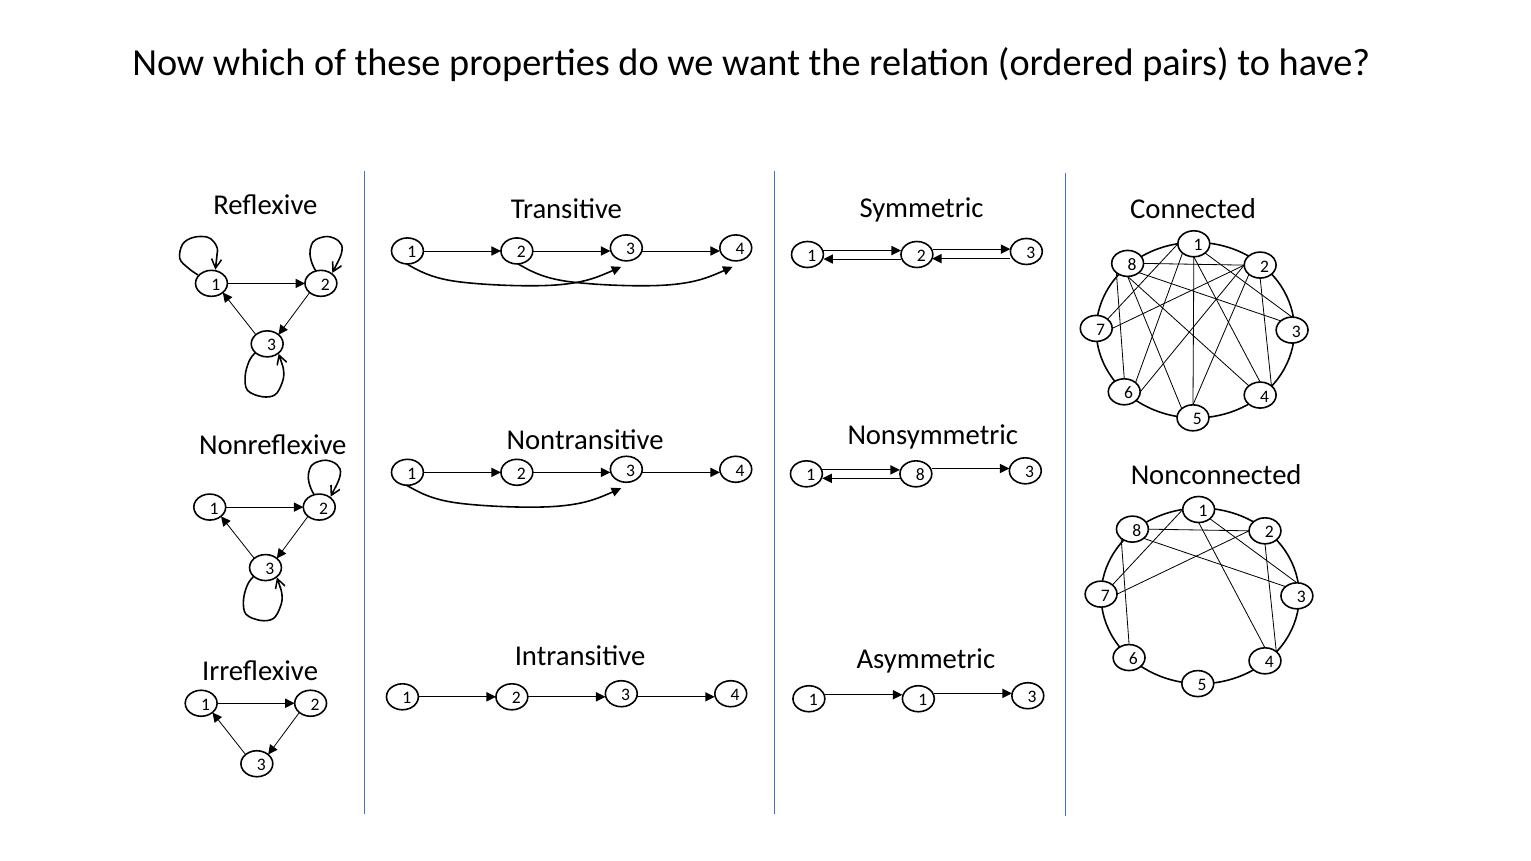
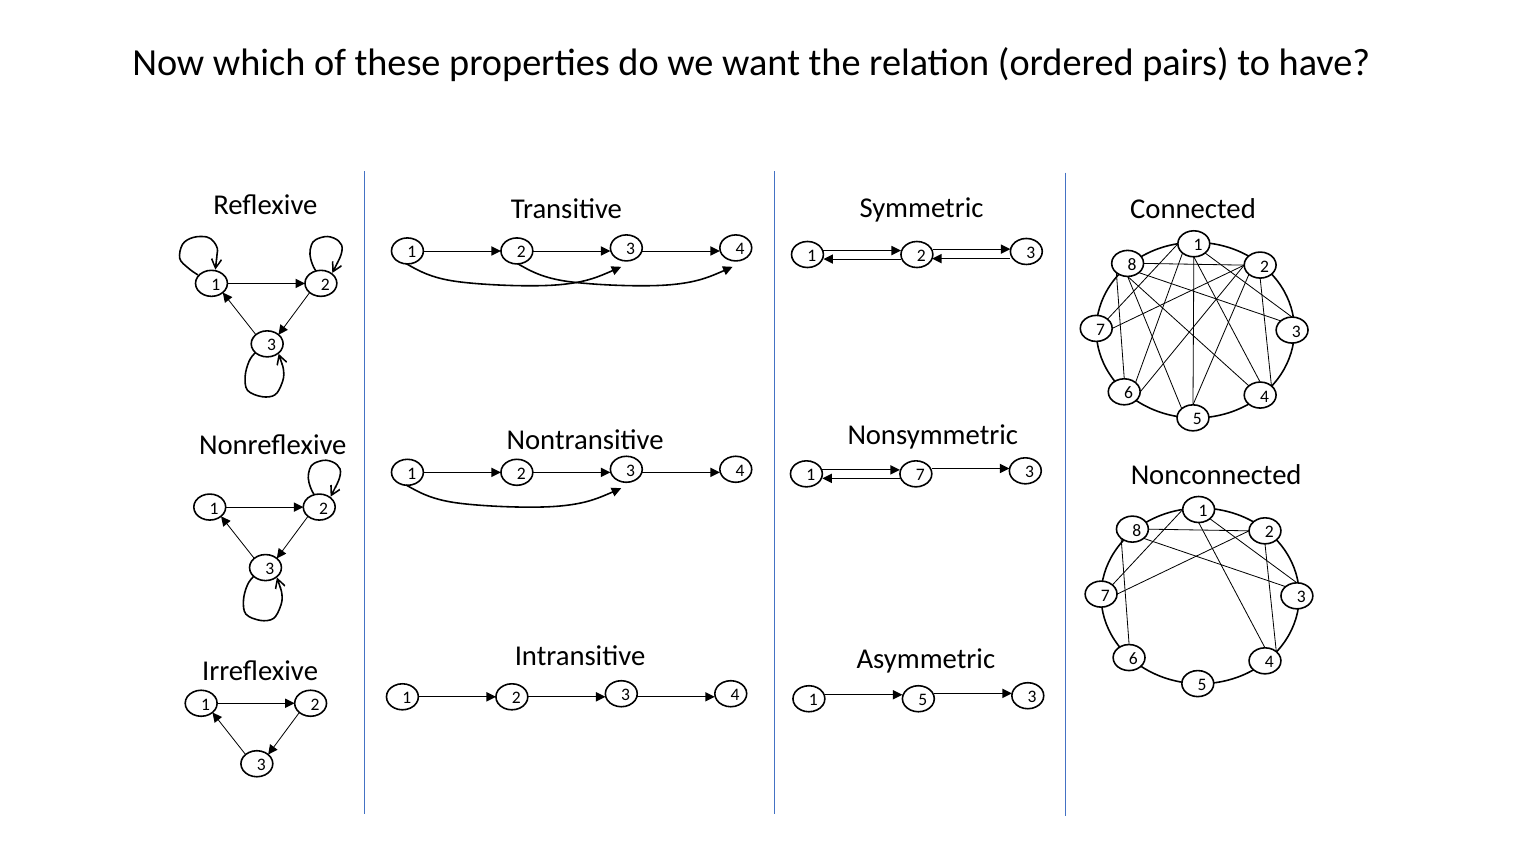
1 8: 8 -> 7 (920, 475)
1 1: 1 -> 5 (923, 700)
